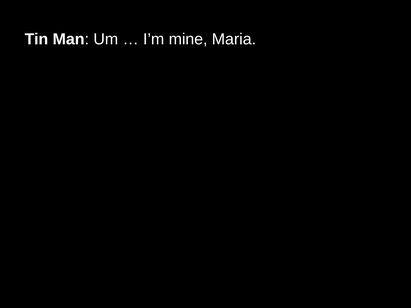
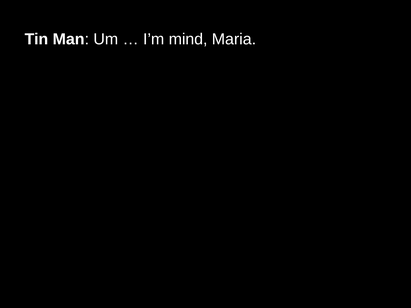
mine: mine -> mind (188, 39)
